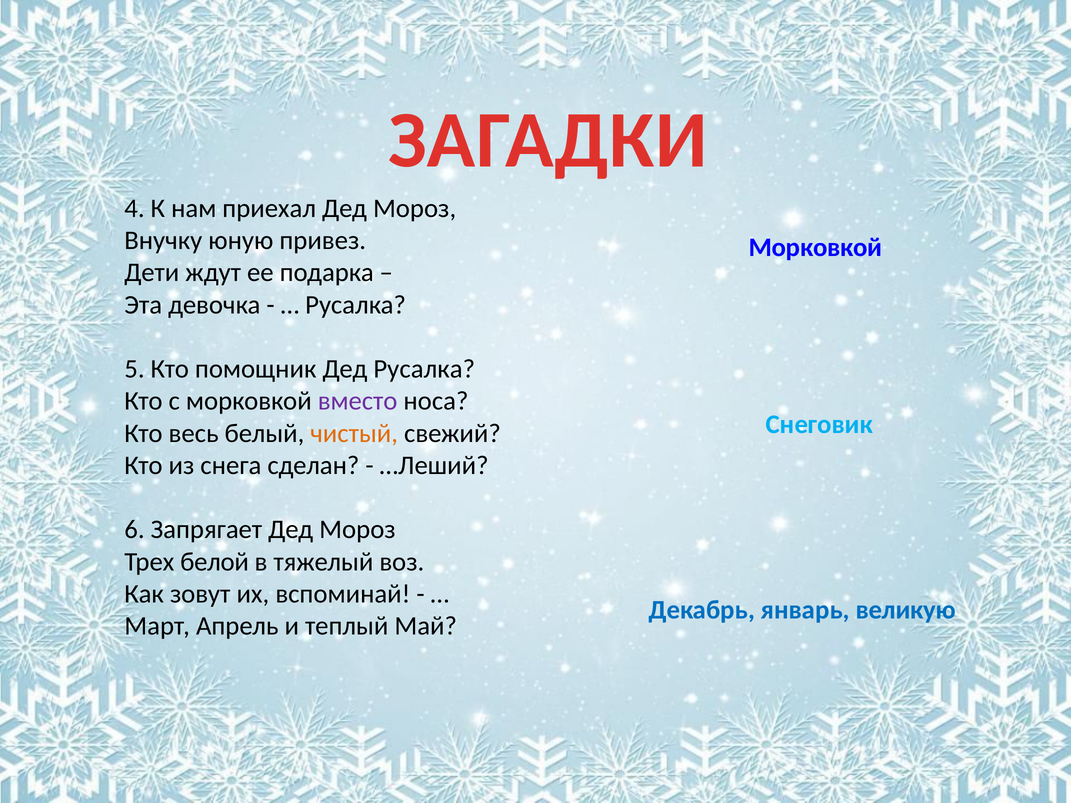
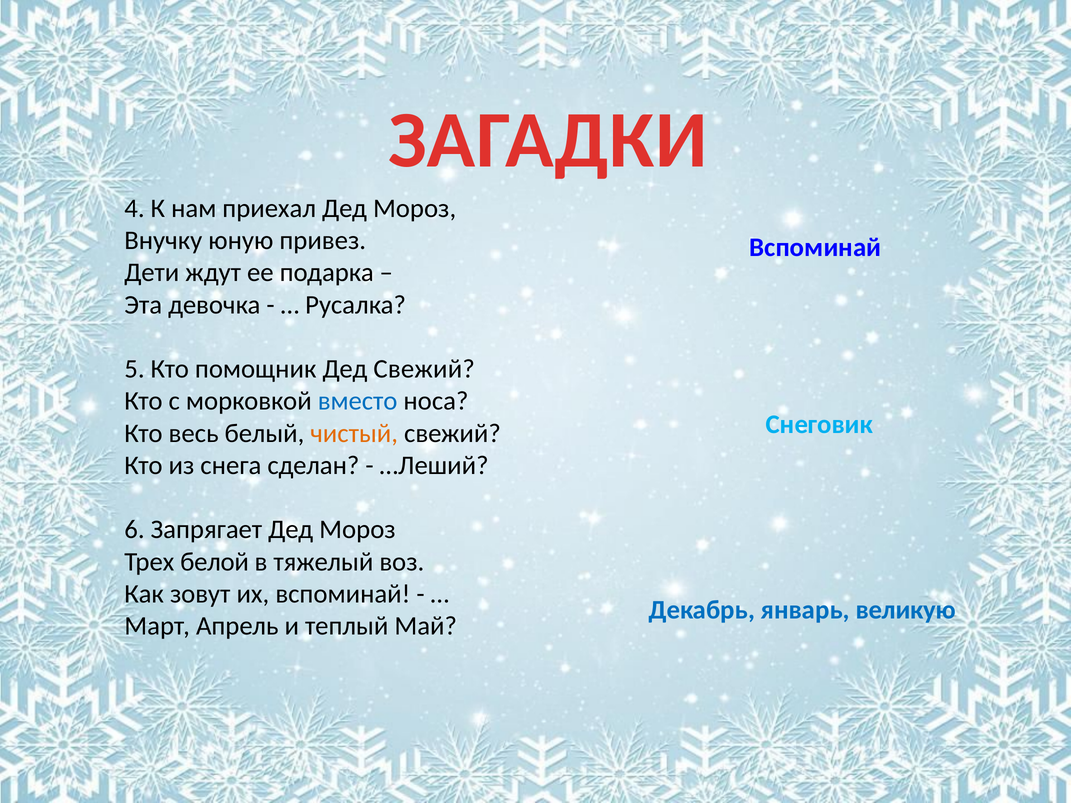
Морковкой: Морковкой -> Вспоминай (815, 248)
Дед Русалка: Русалка -> Свежий (424, 369)
вместо colour: purple -> blue (358, 401)
